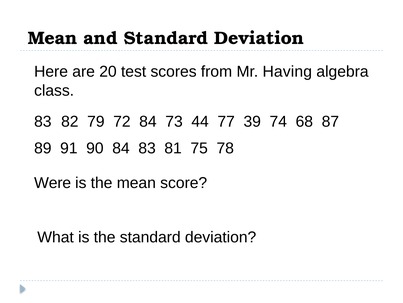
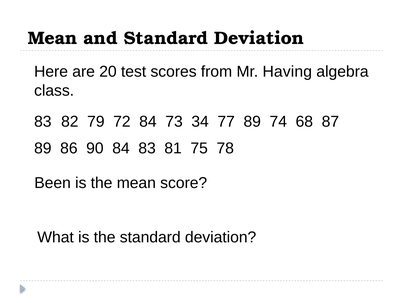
44: 44 -> 34 (200, 121)
77 39: 39 -> 89 (252, 121)
91: 91 -> 86 (69, 148)
Were: Were -> Been (53, 183)
